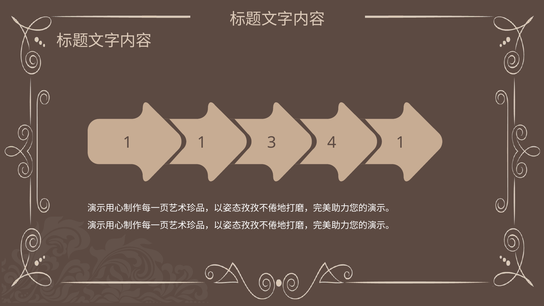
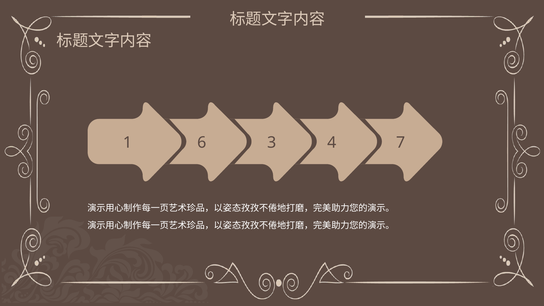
1 1: 1 -> 6 (202, 142)
4 1: 1 -> 7 (401, 142)
